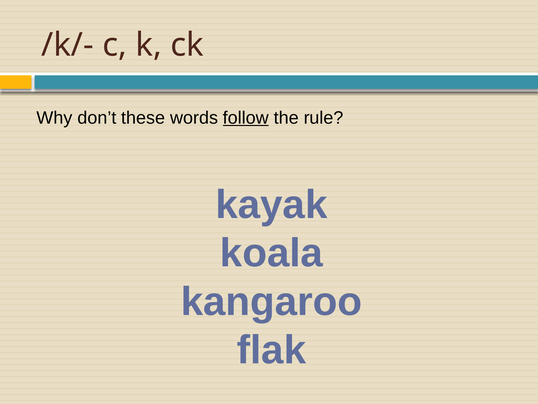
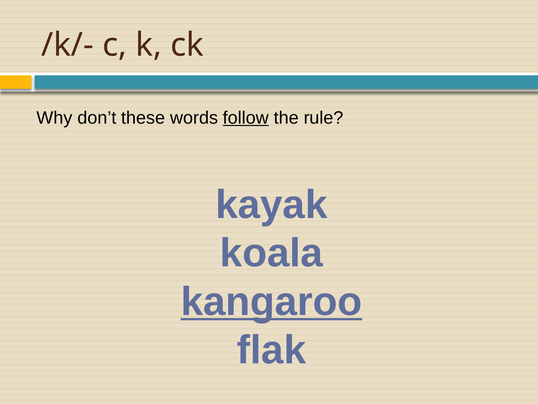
kangaroo underline: none -> present (271, 301)
